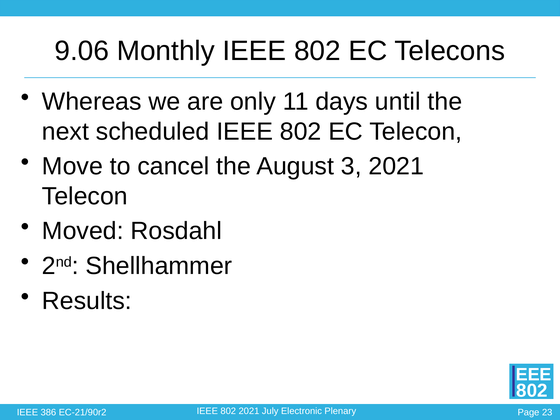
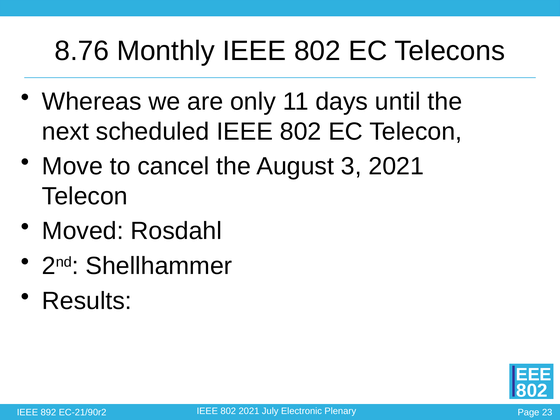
9.06: 9.06 -> 8.76 (82, 51)
386: 386 -> 892 (48, 412)
